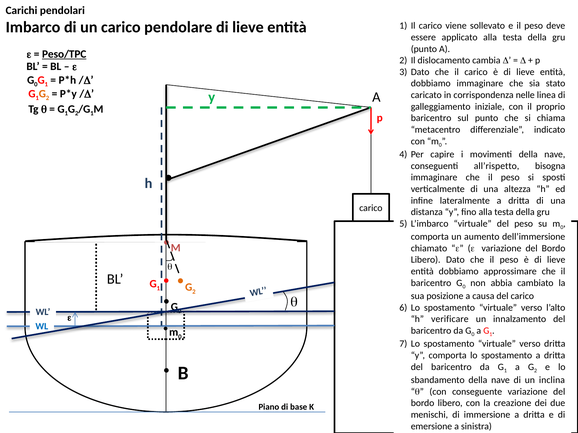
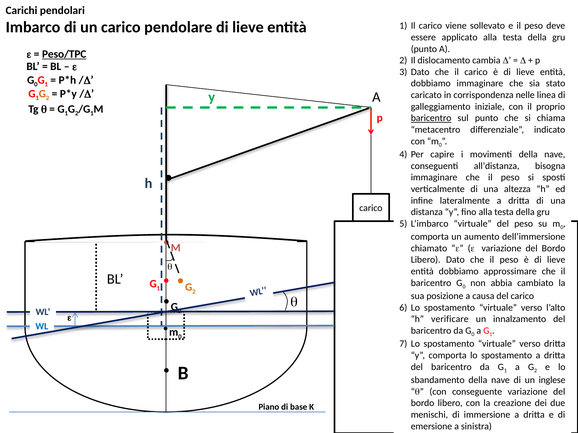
baricentro underline: none -> present (431, 118)
all’rispetto: all’rispetto -> all’distanza (497, 166)
inclina: inclina -> inglese (552, 380)
